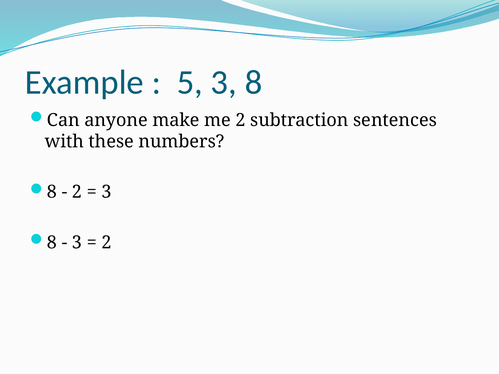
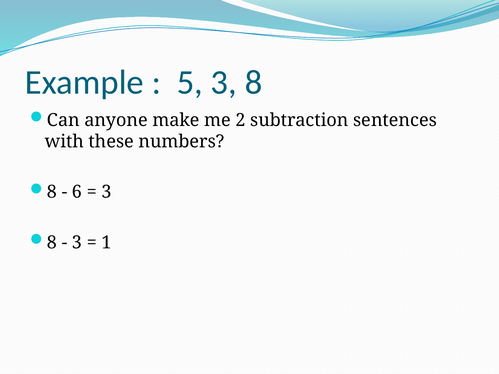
2: 2 -> 6 (77, 192)
2: 2 -> 1 (107, 243)
